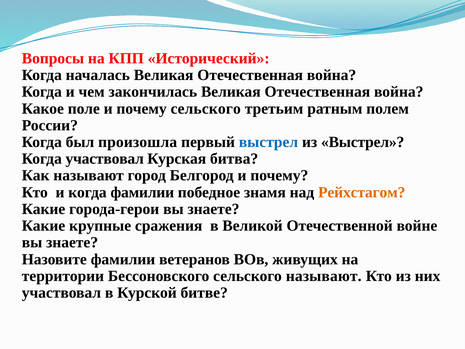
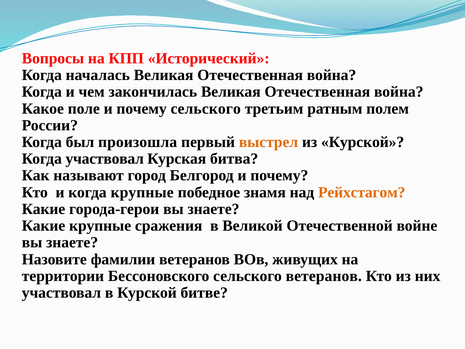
выстрел colour: blue -> orange (269, 142)
из Выстрел: Выстрел -> Курской (363, 142)
когда фамилии: фамилии -> крупные (142, 192)
сельского называют: называют -> ветеранов (324, 276)
